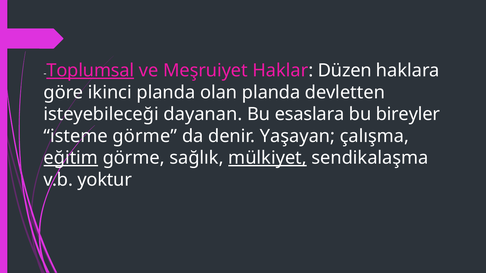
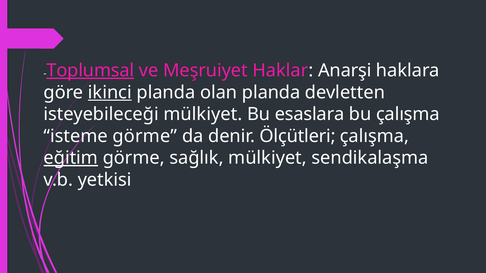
Düzen: Düzen -> Anarşi (345, 71)
ikinci underline: none -> present (110, 92)
isteyebileceği dayanan: dayanan -> mülkiyet (203, 114)
bu bireyler: bireyler -> çalışma (408, 114)
Yaşayan: Yaşayan -> Ölçütleri (298, 136)
mülkiyet underline: present -> none (268, 158)
yoktur: yoktur -> yetkisi (105, 180)
